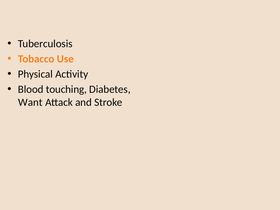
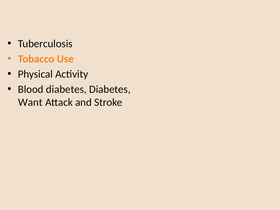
Blood touching: touching -> diabetes (66, 89)
